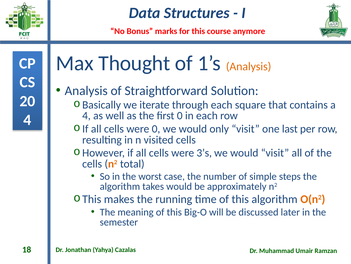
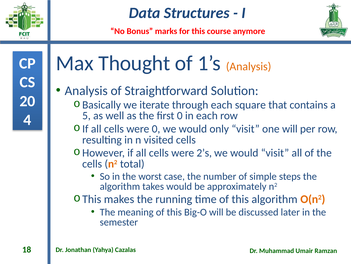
4: 4 -> 5 (86, 115)
one last: last -> will (290, 129)
3’s: 3’s -> 2’s (204, 152)
